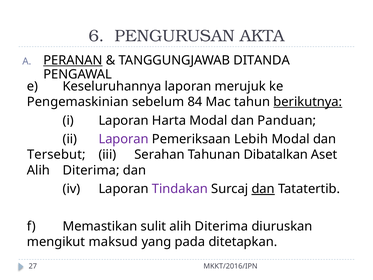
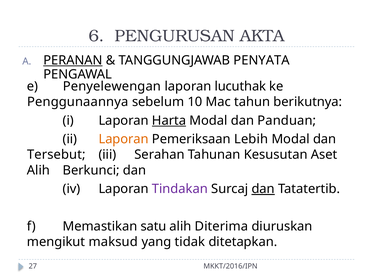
DITANDA: DITANDA -> PENYATA (262, 60)
Keseluruhannya: Keseluruhannya -> Penyelewengan (112, 86)
merujuk: merujuk -> lucuthak (240, 86)
Pengemaskinian: Pengemaskinian -> Penggunaannya (78, 102)
84: 84 -> 10 (195, 102)
berikutnya underline: present -> none (308, 102)
Harta underline: none -> present (169, 120)
Laporan colour: purple -> orange (124, 139)
Dibatalkan: Dibatalkan -> Kesusutan (276, 155)
Diterima: Diterima -> Berkunci (91, 170)
sulit: sulit -> satu (153, 226)
pada: pada -> tidak (190, 242)
